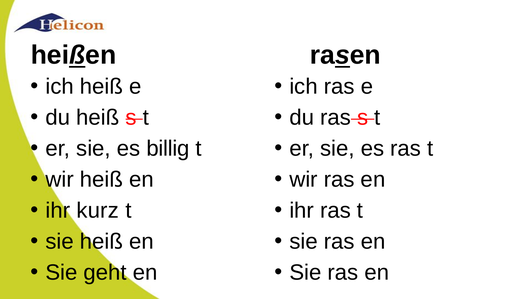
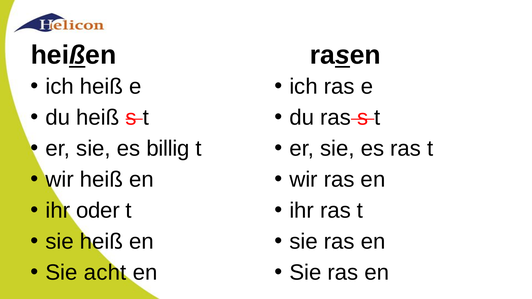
kurz: kurz -> oder (98, 211)
geht: geht -> acht (105, 273)
